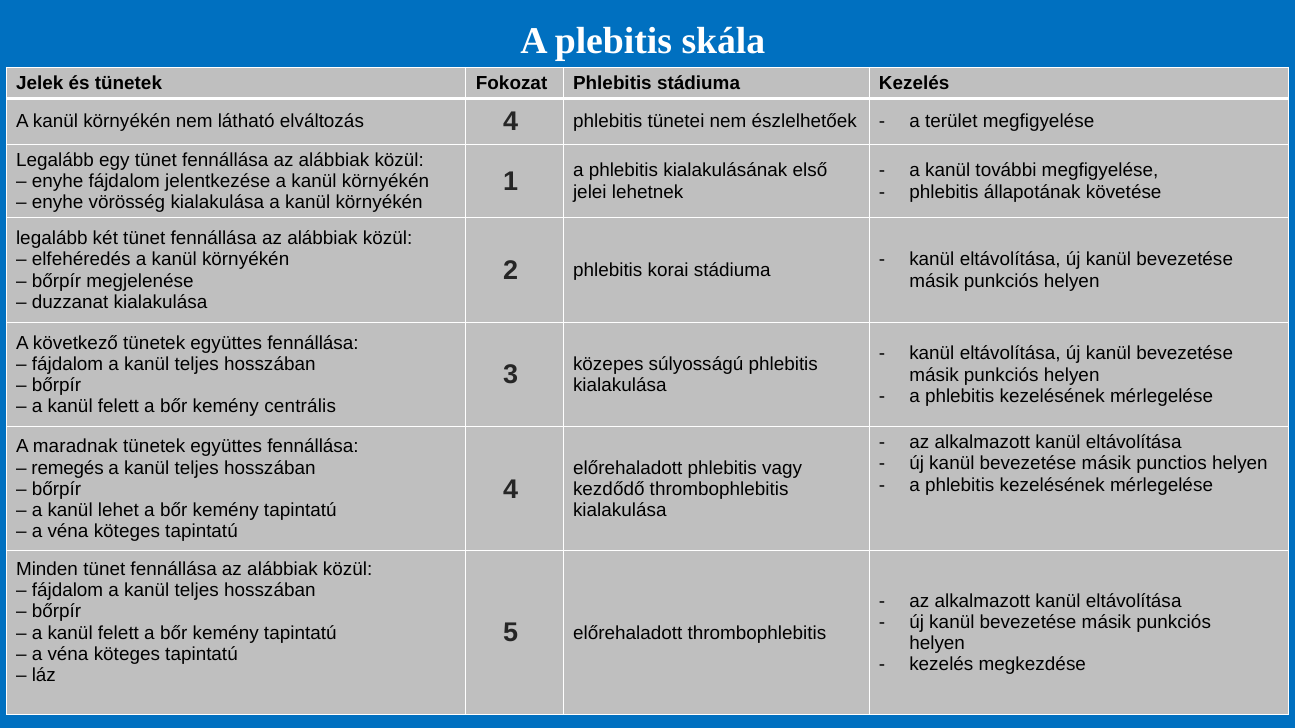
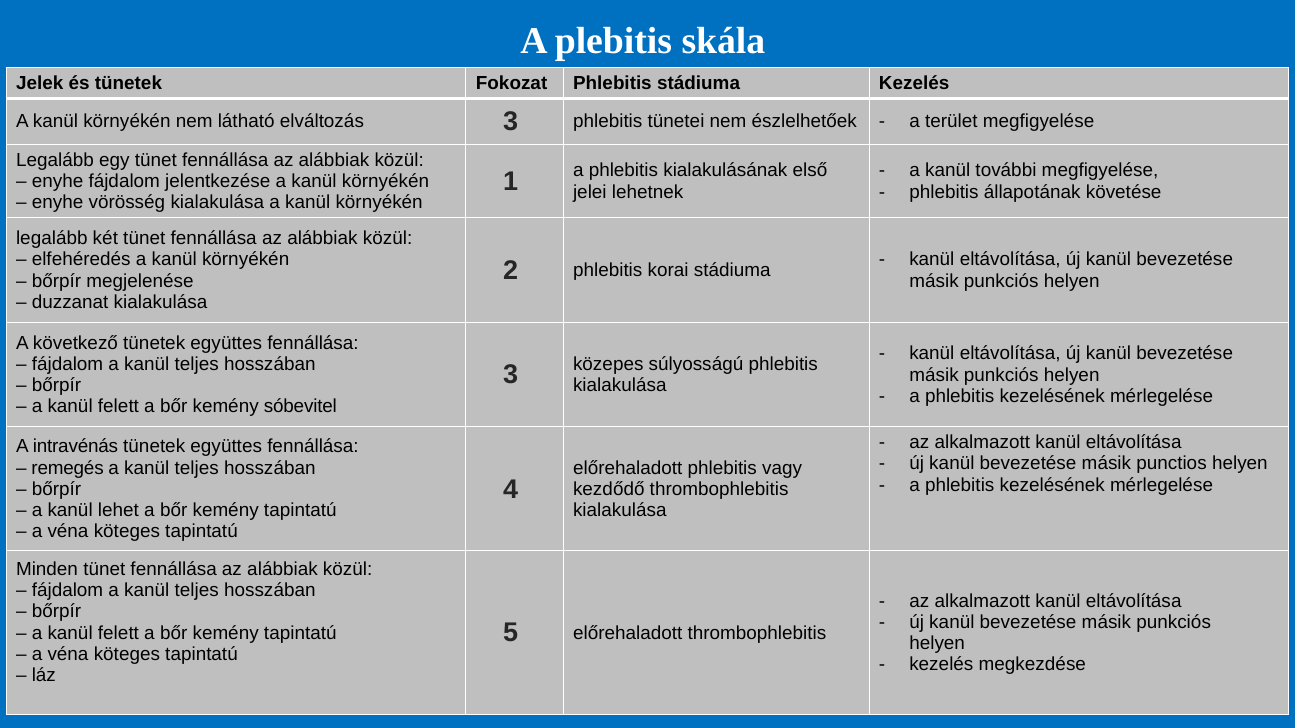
elváltozás 4: 4 -> 3 (511, 122)
centrális: centrális -> sóbevitel (300, 407)
maradnak: maradnak -> intravénás (75, 447)
